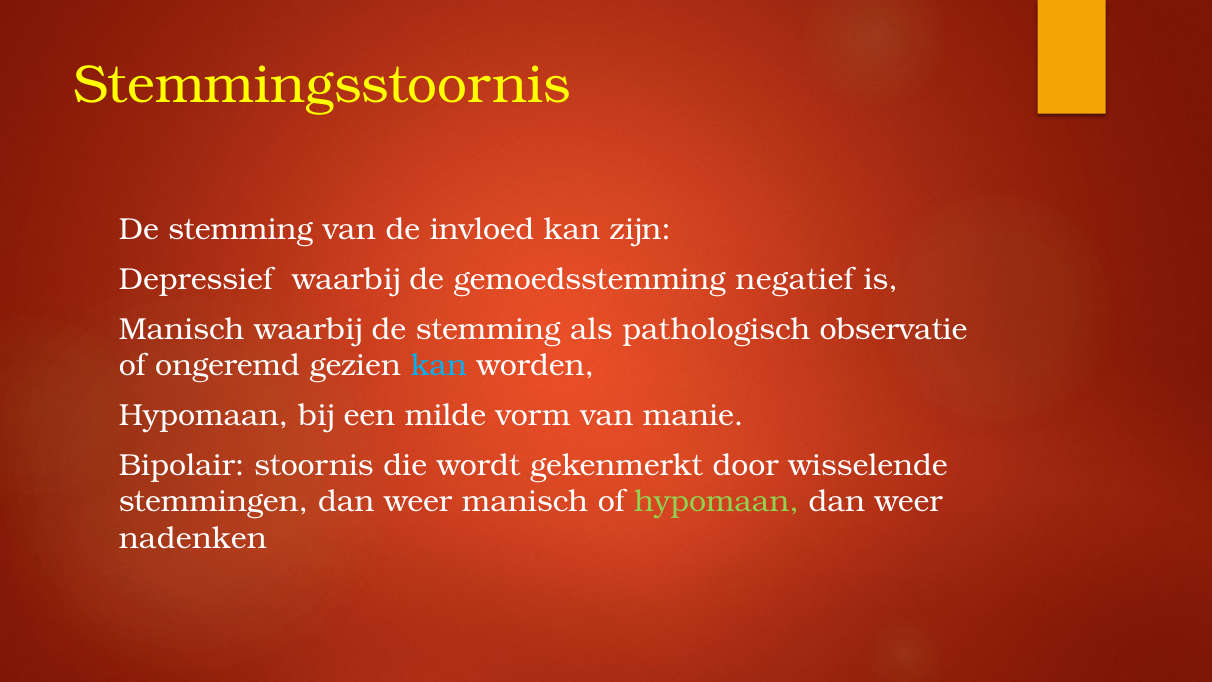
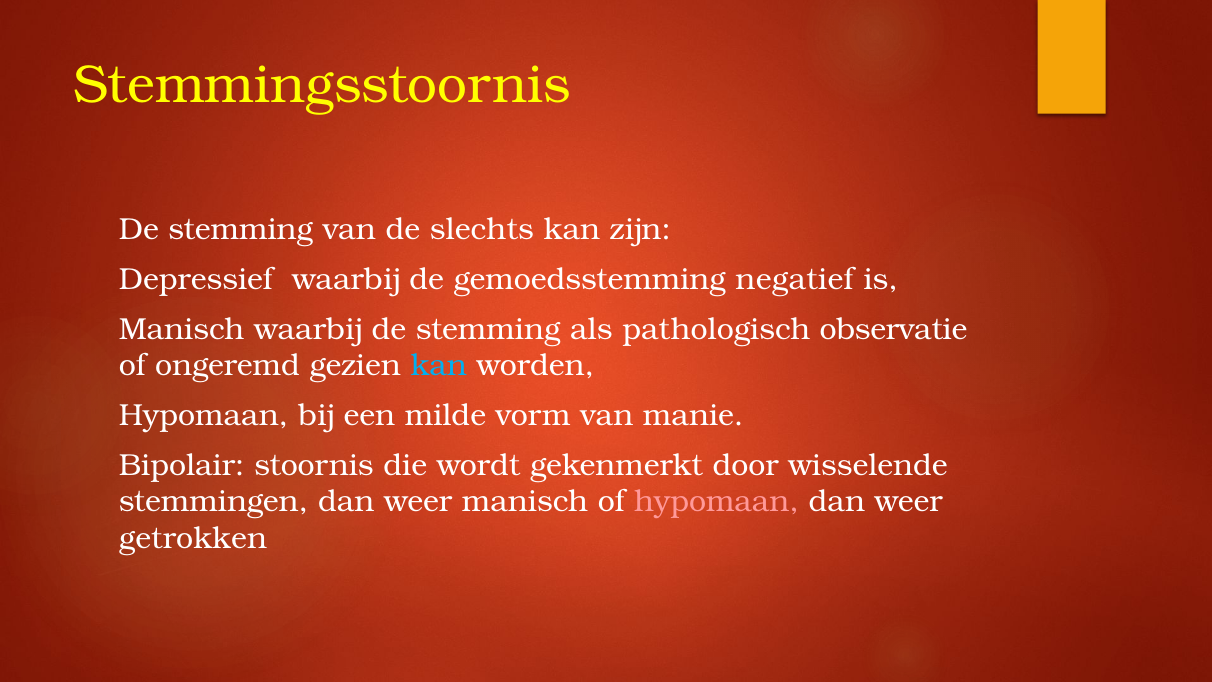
invloed: invloed -> slechts (482, 229)
hypomaan colour: light green -> pink (717, 502)
nadenken: nadenken -> getrokken (193, 538)
